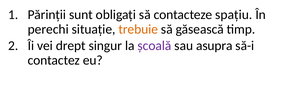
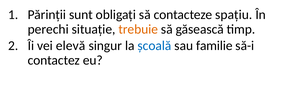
drept: drept -> elevă (71, 45)
școală colour: purple -> blue (154, 45)
asupra: asupra -> familie (214, 45)
